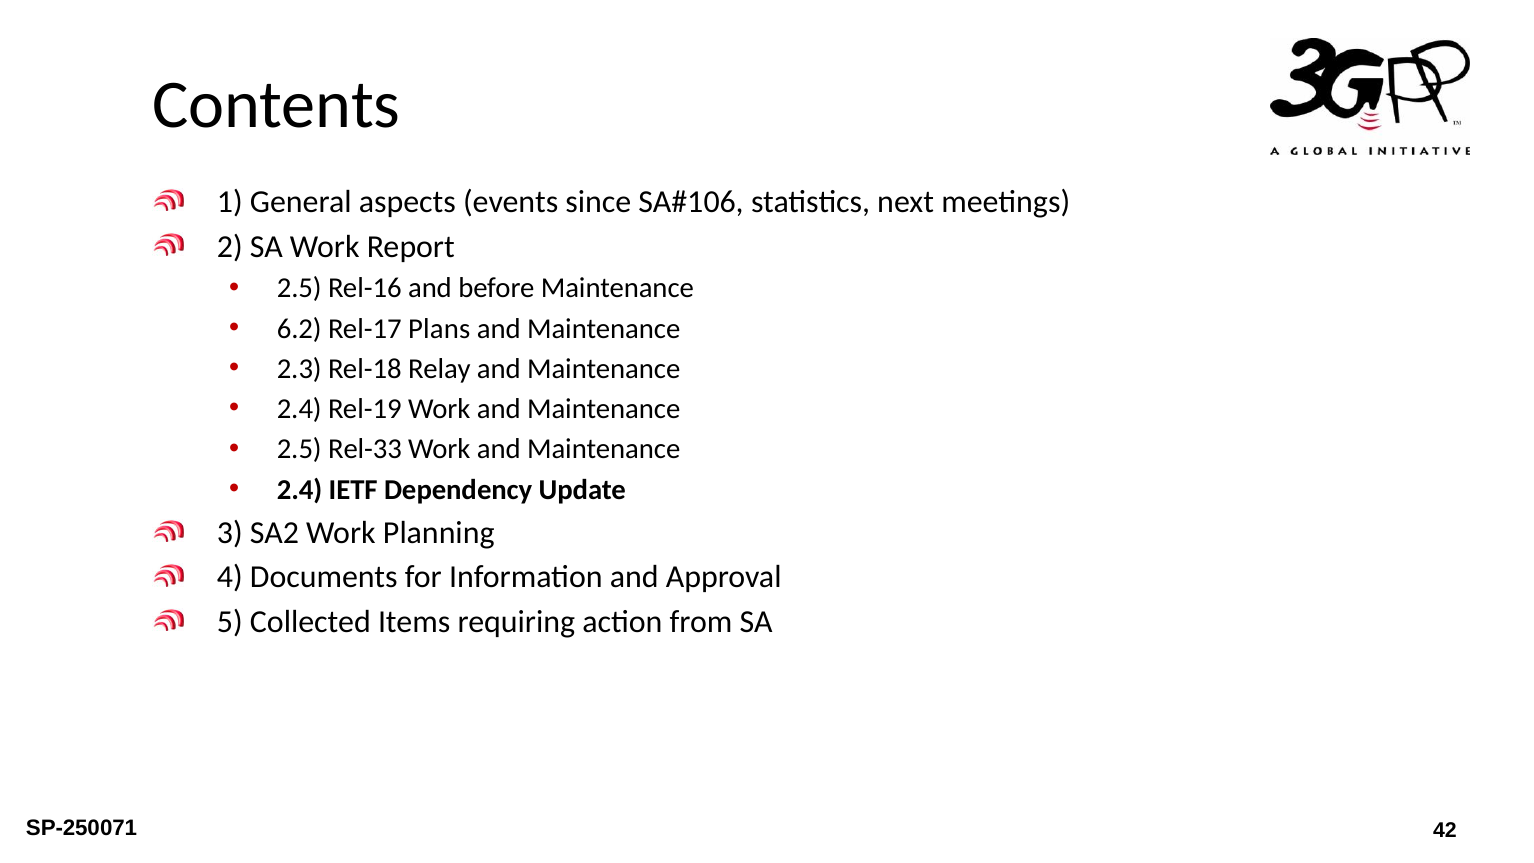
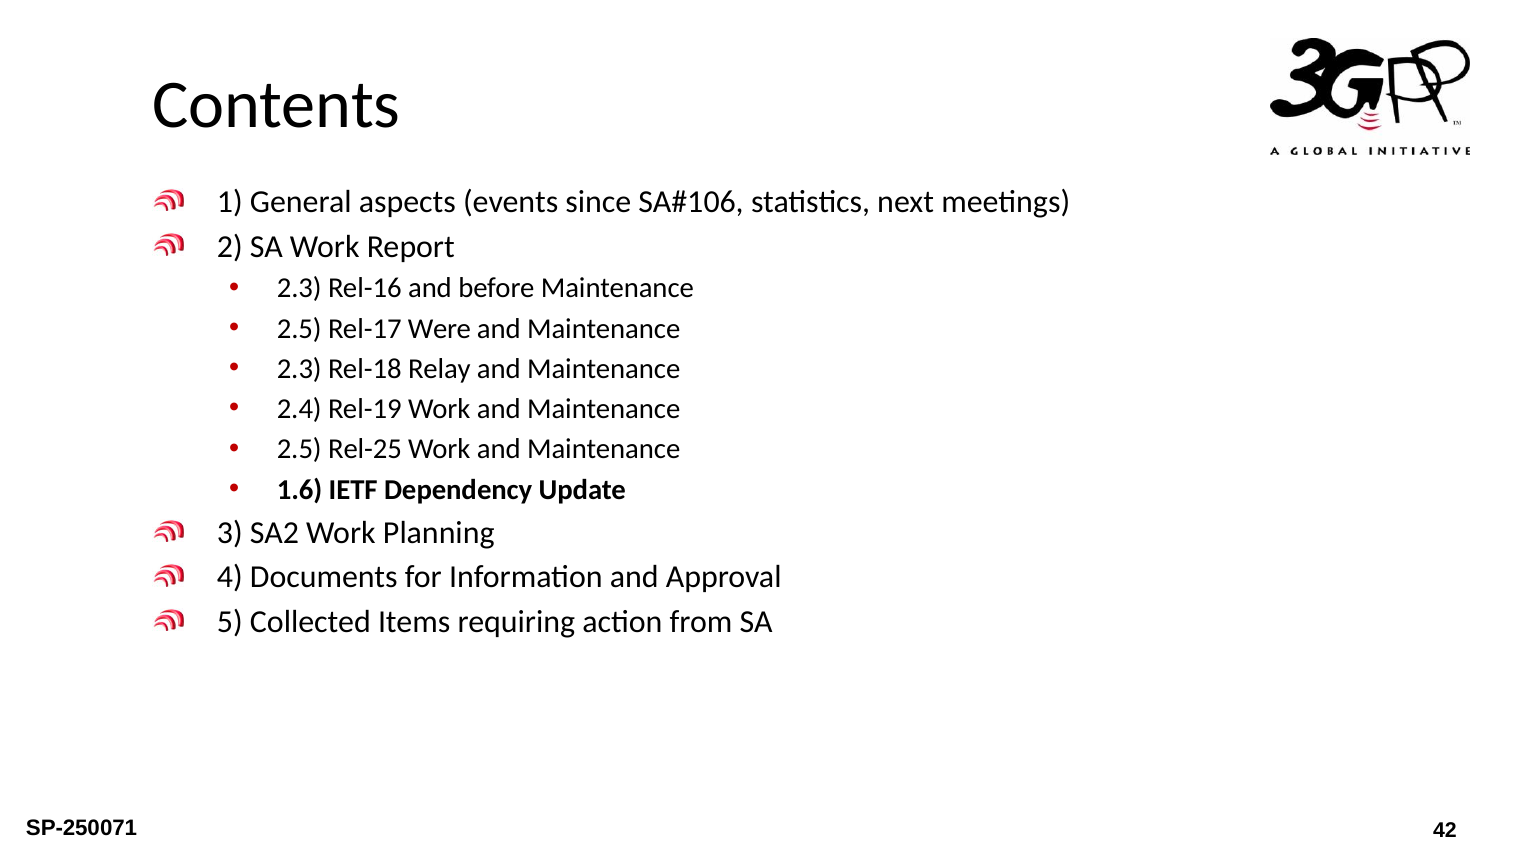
2.5: 2.5 -> 2.3 (299, 288)
6.2: 6.2 -> 2.5 (299, 329)
Plans: Plans -> Were (439, 329)
Rel-33: Rel-33 -> Rel-25 (365, 449)
2.4: 2.4 -> 1.6 (300, 489)
